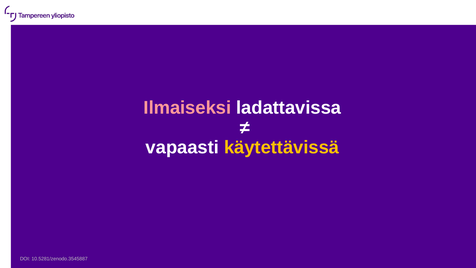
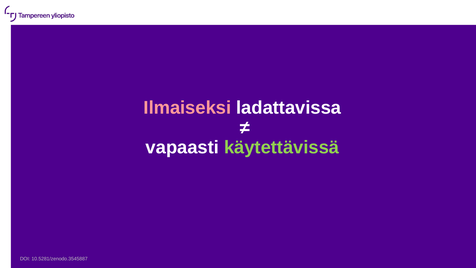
käytettävissä colour: yellow -> light green (282, 147)
